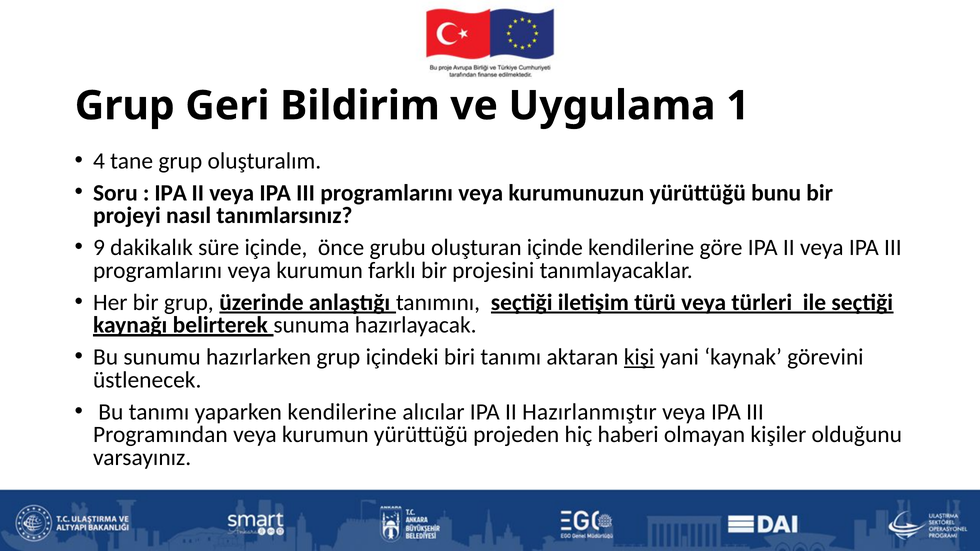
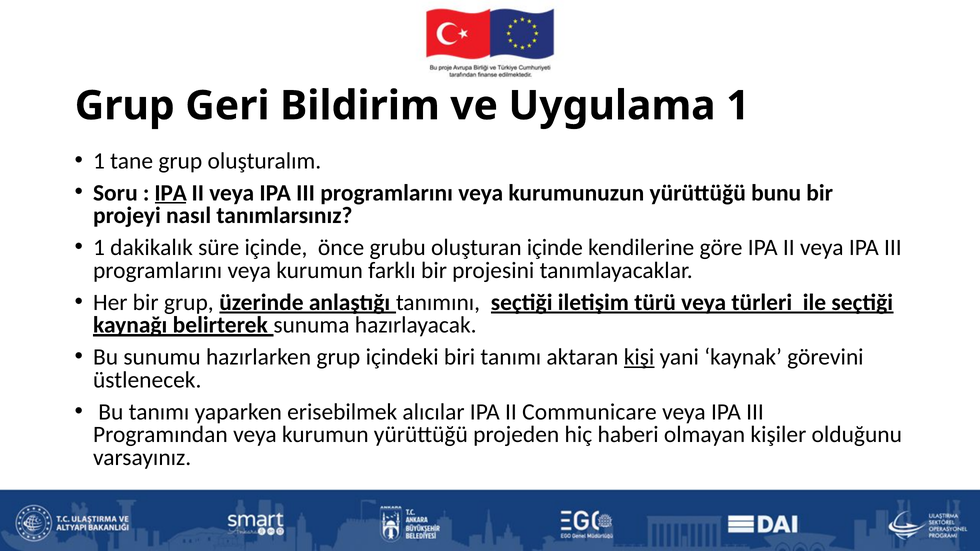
4: 4 -> 1 (99, 161)
IPA underline: none -> present (171, 193)
9: 9 -> 1 (99, 248)
yaparken kendilerine: kendilerine -> erisebilmek (342, 412)
Hazırlanmıştır: Hazırlanmıştır -> Communicare (589, 412)
